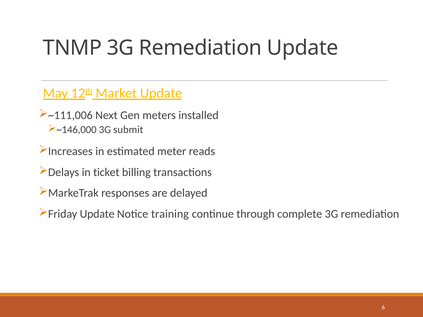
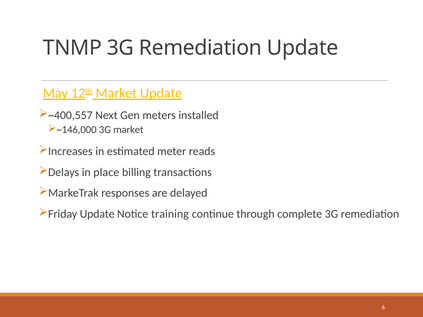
~111,006: ~111,006 -> ~400,557 (70, 116)
3G submit: submit -> market (128, 130)
ticket: ticket -> place (106, 172)
